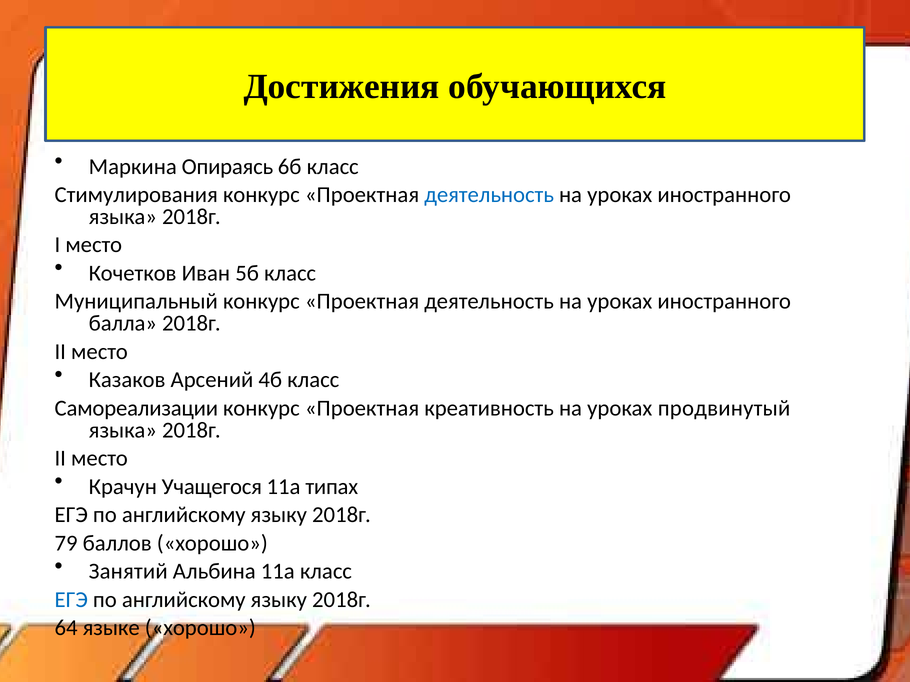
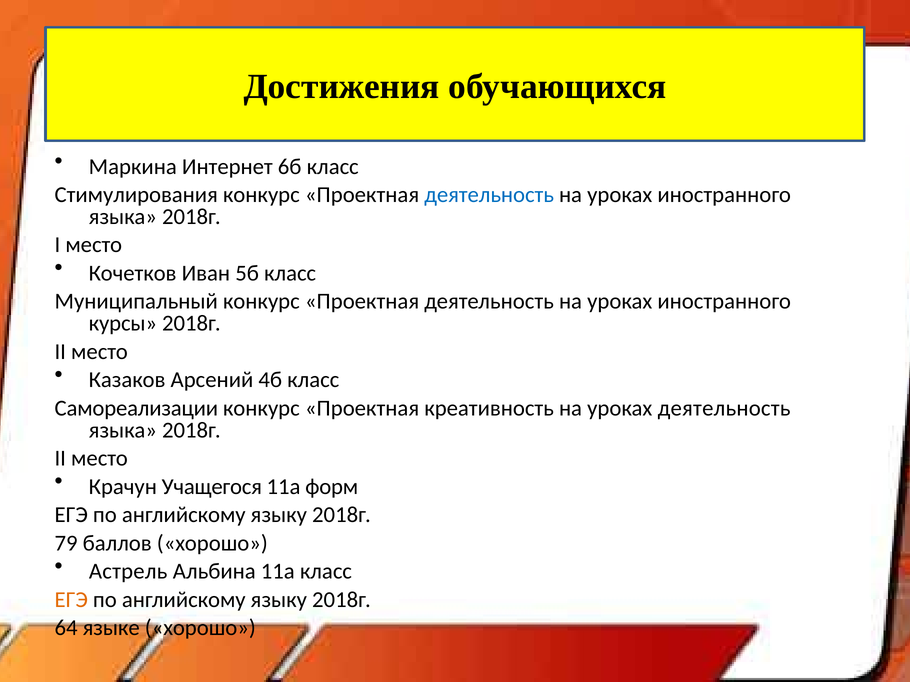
Опираясь: Опираясь -> Интернет (227, 167)
балла: балла -> курсы (123, 324)
уроках продвинутый: продвинутый -> деятельность (724, 408)
типах: типах -> форм (332, 487)
Занятий: Занятий -> Астрель (128, 572)
ЕГЭ colour: blue -> orange (71, 600)
